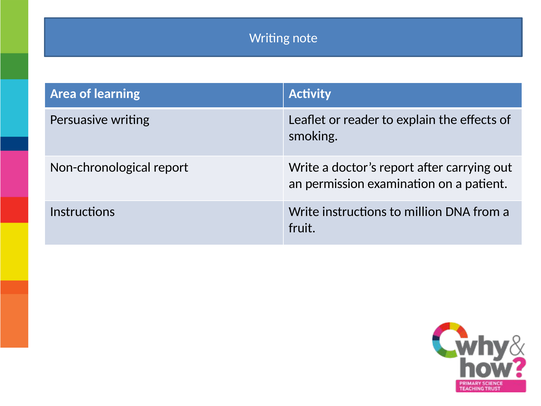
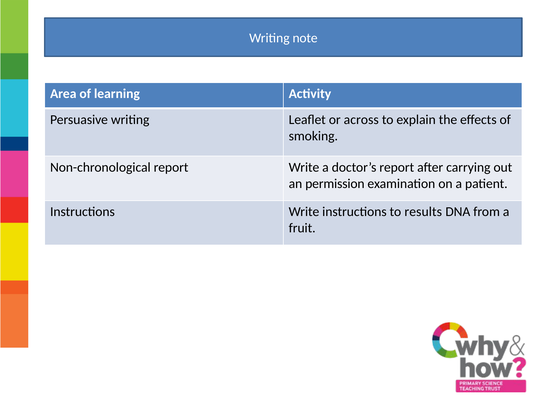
reader: reader -> across (361, 120)
million: million -> results (423, 212)
